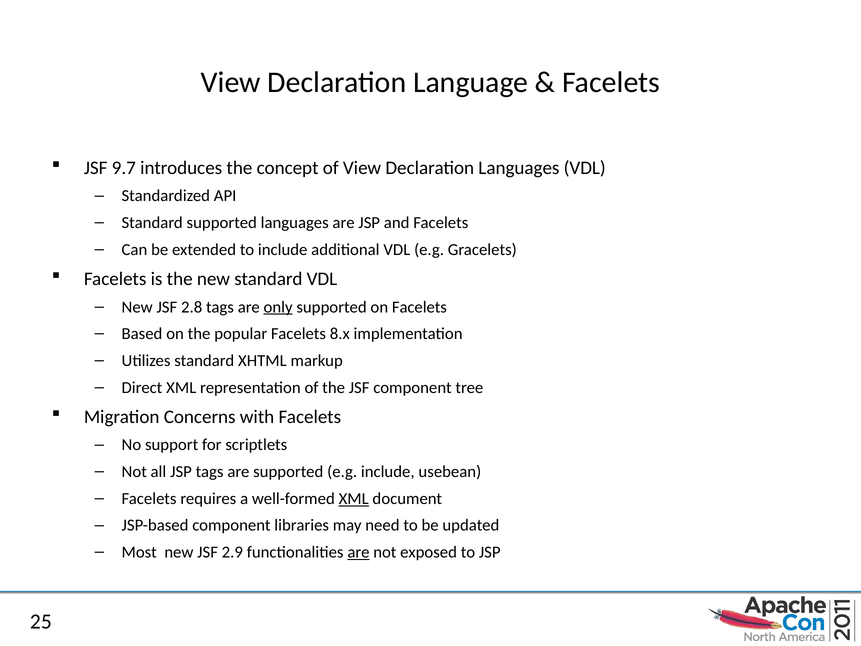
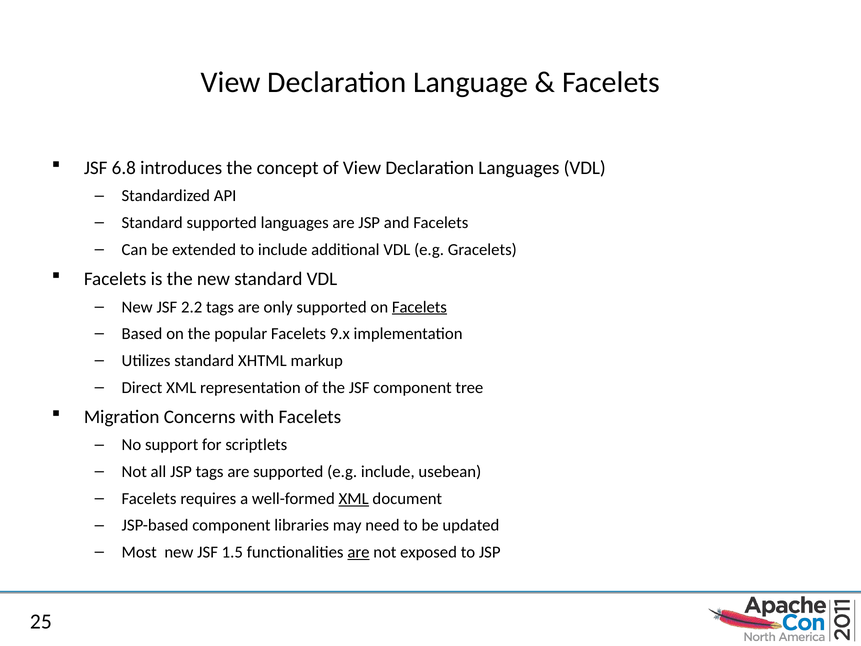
9.7: 9.7 -> 6.8 (124, 168)
2.8: 2.8 -> 2.2 (192, 307)
only underline: present -> none (278, 307)
Facelets underline: none -> present (419, 307)
8.x: 8.x -> 9.x (340, 334)
2.9: 2.9 -> 1.5 (232, 552)
